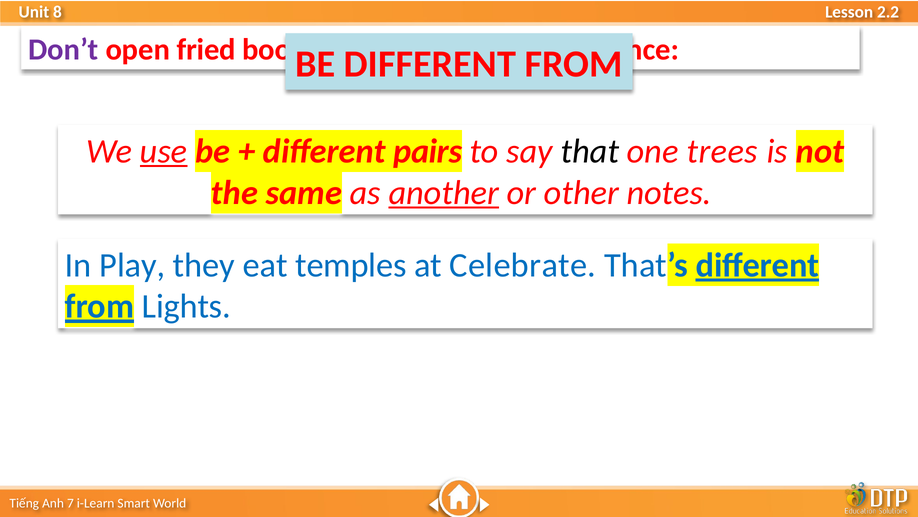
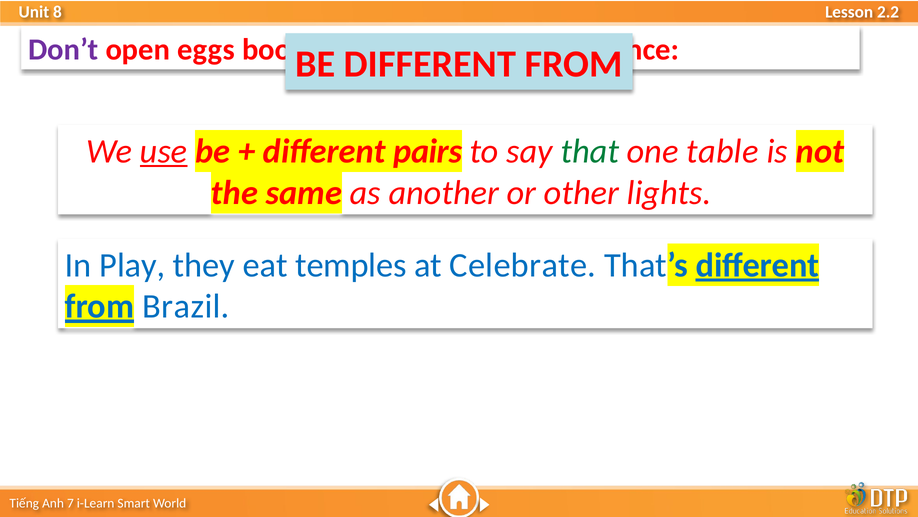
fried: fried -> eggs (206, 50)
that colour: black -> green (590, 151)
trees: trees -> table (722, 151)
another underline: present -> none (444, 192)
notes: notes -> lights (669, 192)
Lights: Lights -> Brazil (186, 306)
